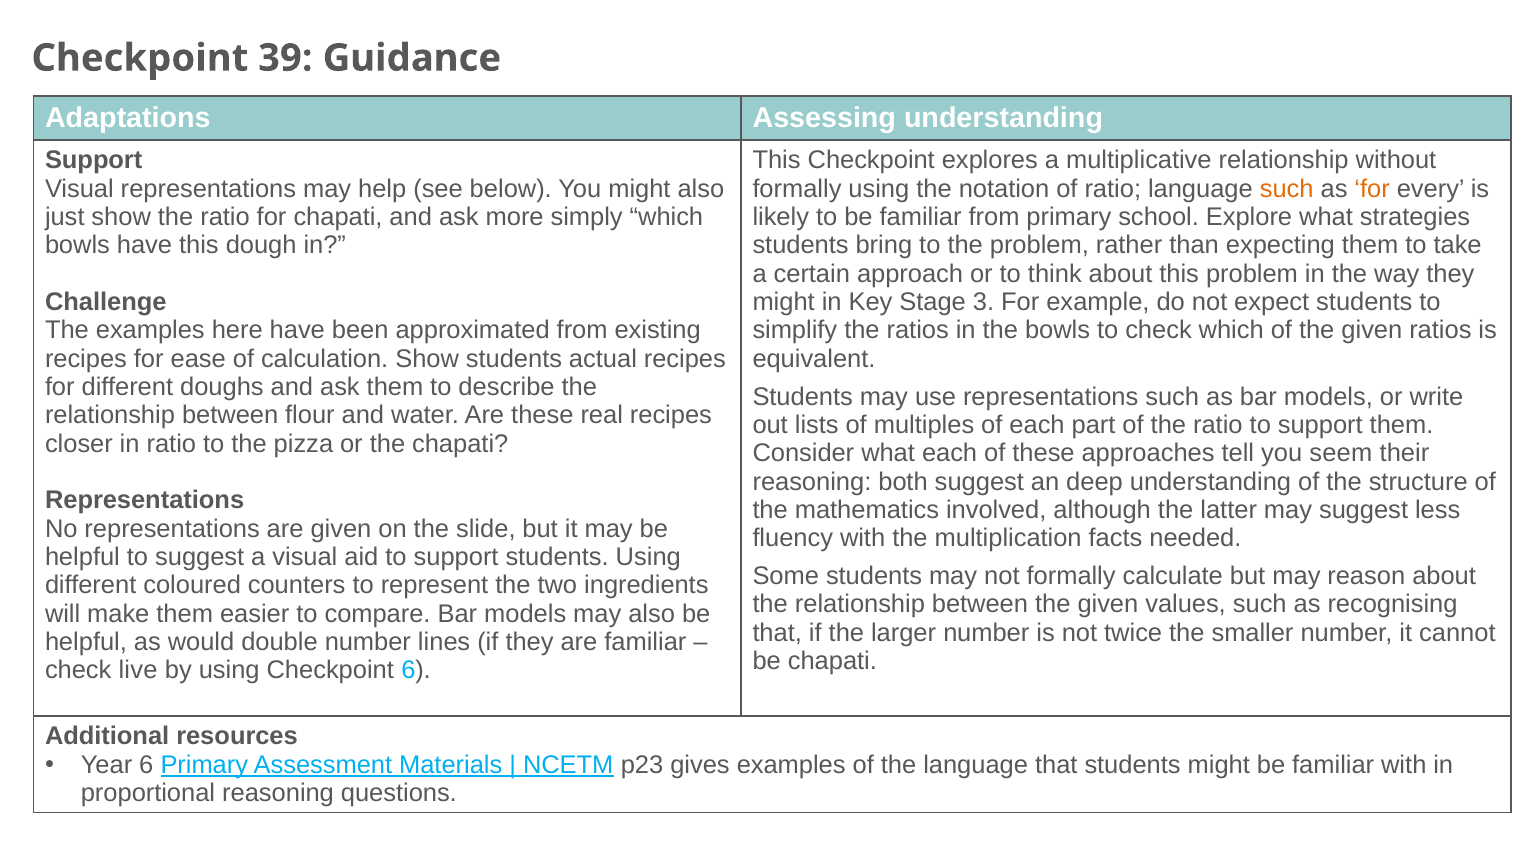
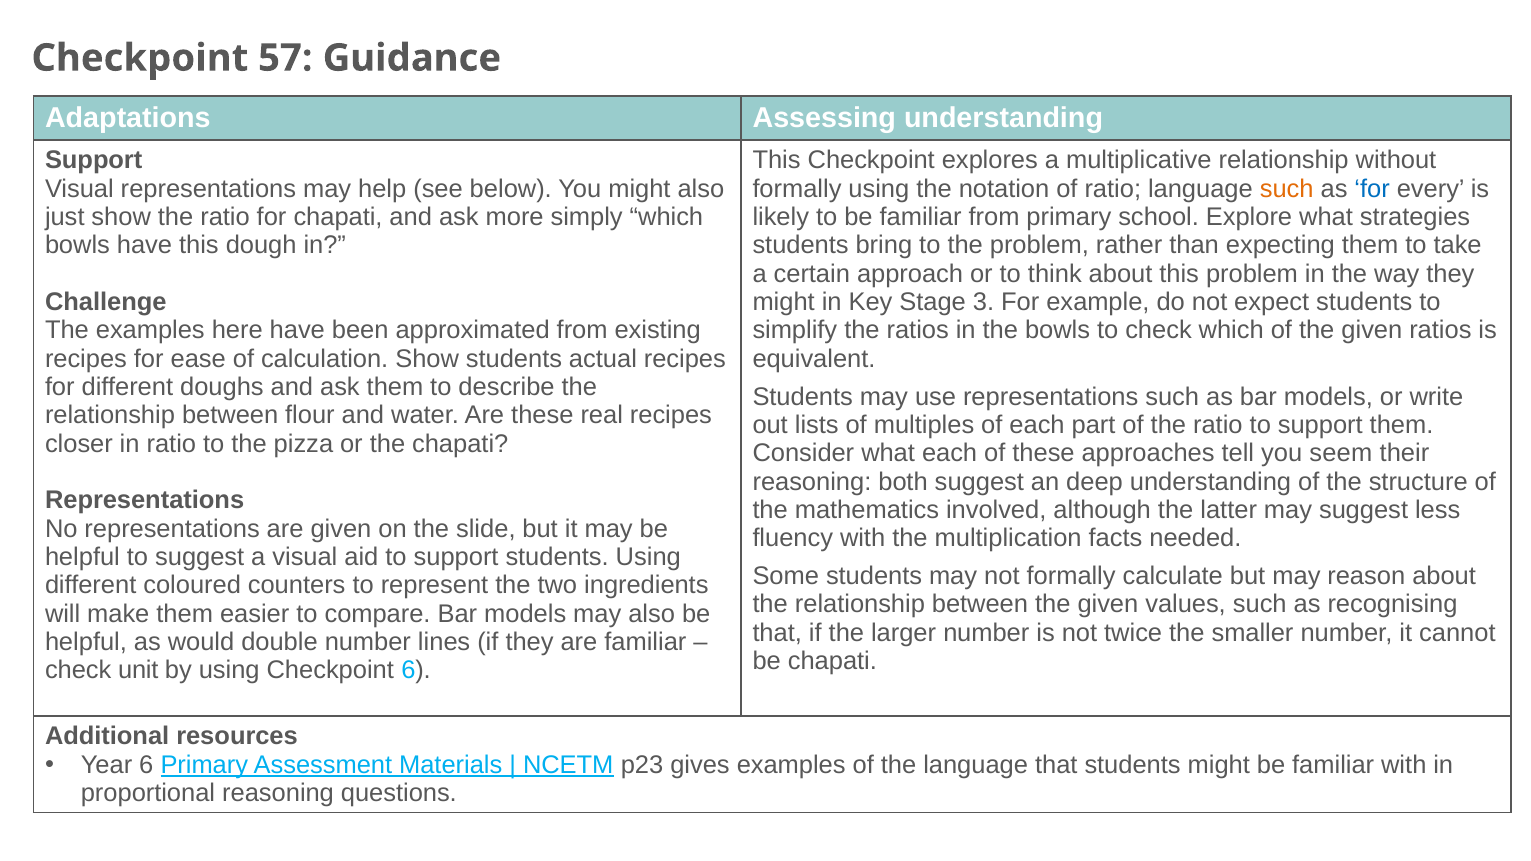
39: 39 -> 57 (285, 58)
for colour: orange -> blue (1372, 189)
live: live -> unit (138, 671)
